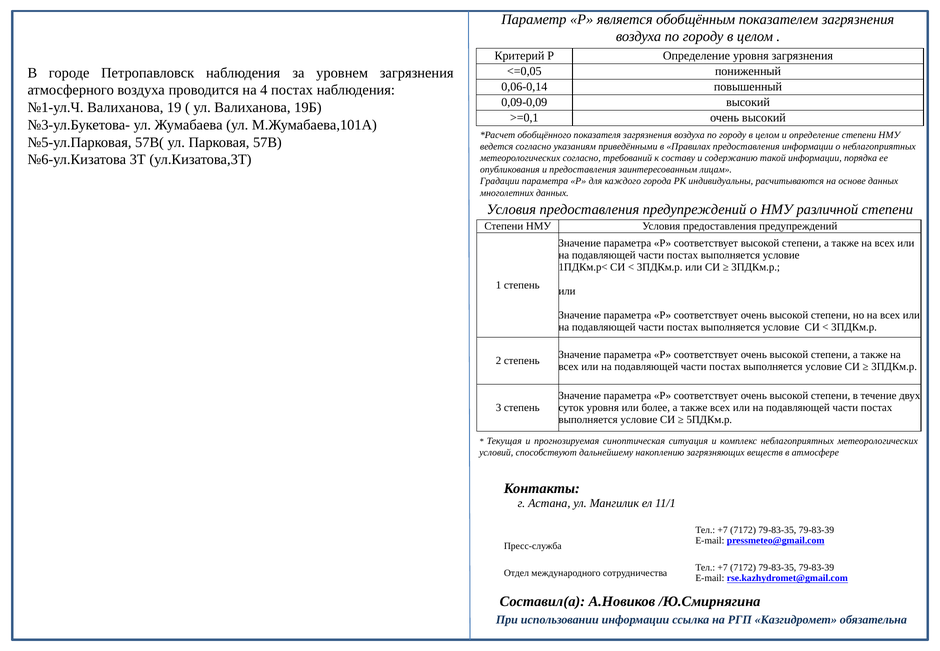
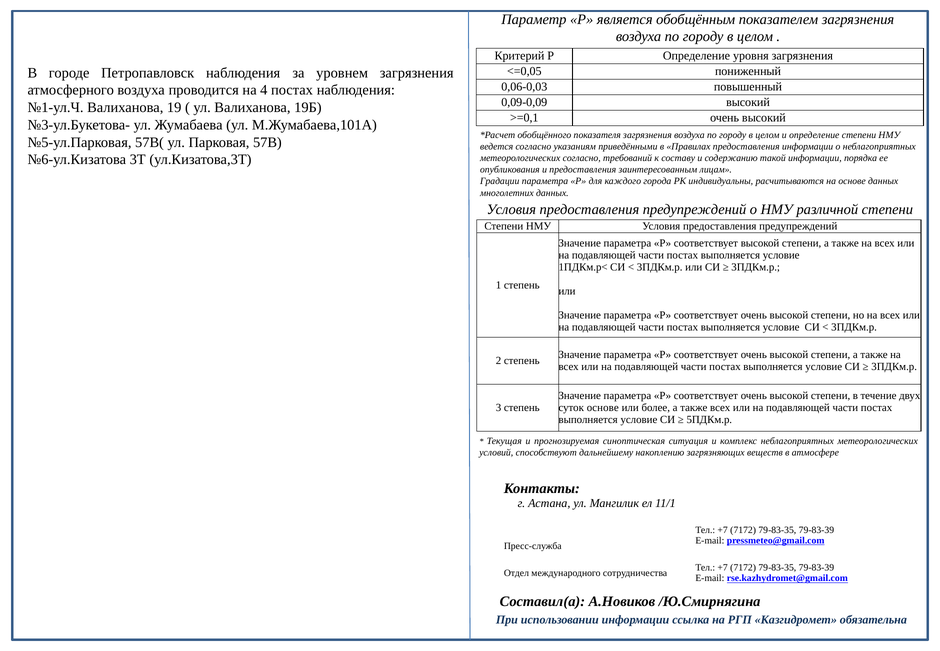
0,06-0,14: 0,06-0,14 -> 0,06-0,03 (524, 87)
суток уровня: уровня -> основе (603, 408)
